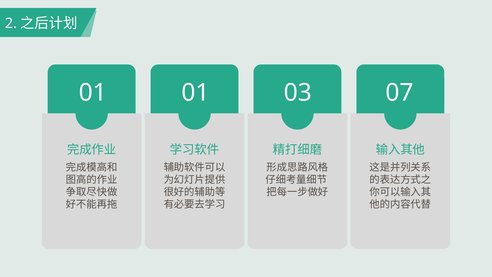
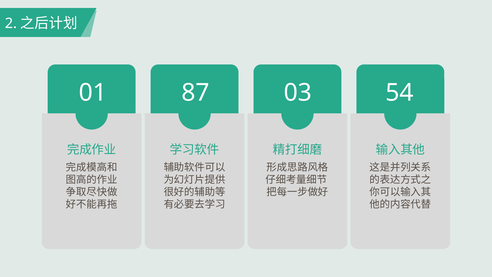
01 01: 01 -> 87 (195, 93)
07: 07 -> 54 (400, 93)
